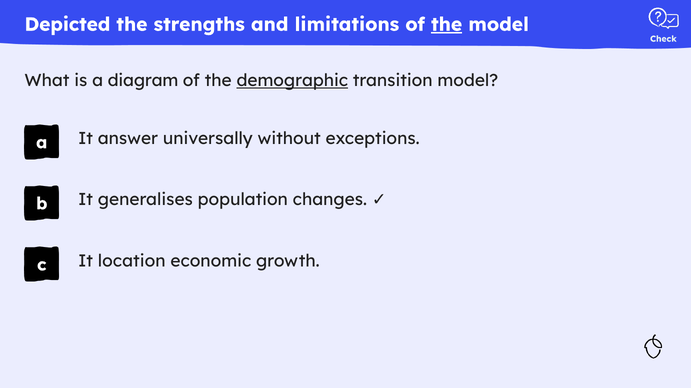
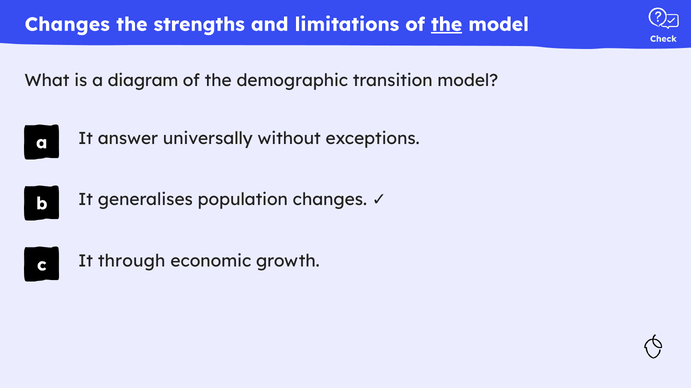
Depicted: Depicted -> Changes (67, 25)
demographic underline: present -> none (292, 81)
location: location -> through (132, 262)
